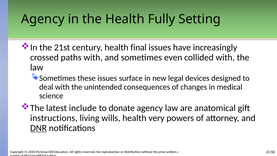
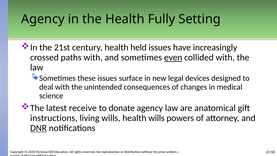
final: final -> held (139, 47)
even underline: none -> present (173, 57)
include: include -> receive (83, 108)
health very: very -> wills (156, 118)
